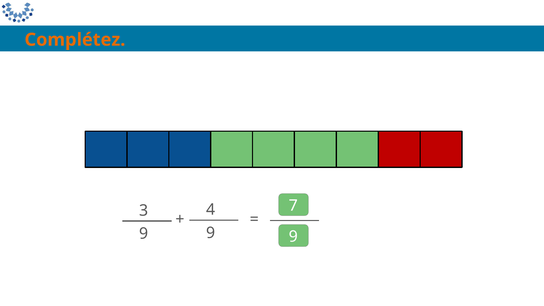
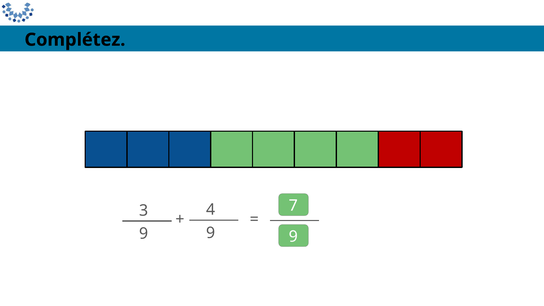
Complétez colour: orange -> black (75, 40)
